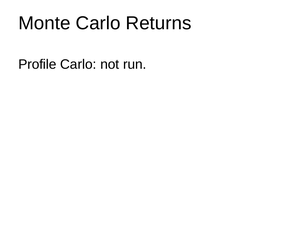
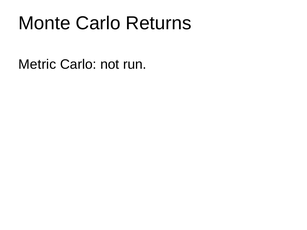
Profile: Profile -> Metric (37, 64)
